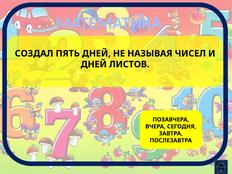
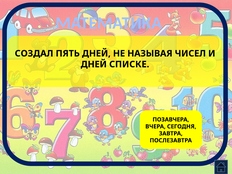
ЛИСТОВ: ЛИСТОВ -> СПИСКЕ (129, 64)
